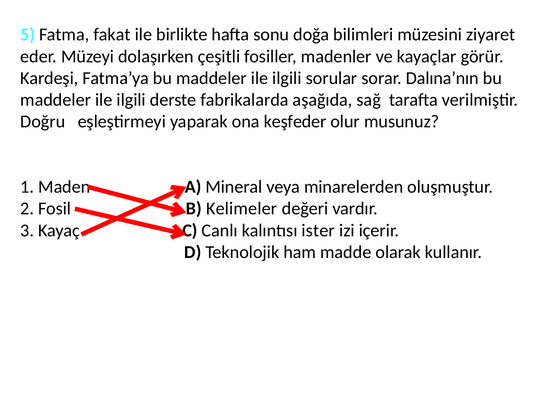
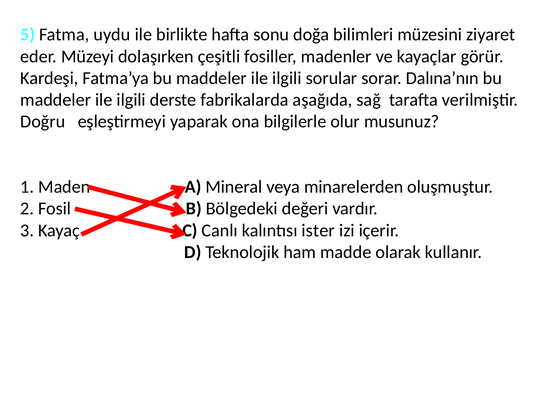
fakat: fakat -> uydu (112, 35)
keşfeder: keşfeder -> bilgilerle (295, 122)
Kelimeler: Kelimeler -> Bölgedeki (242, 209)
